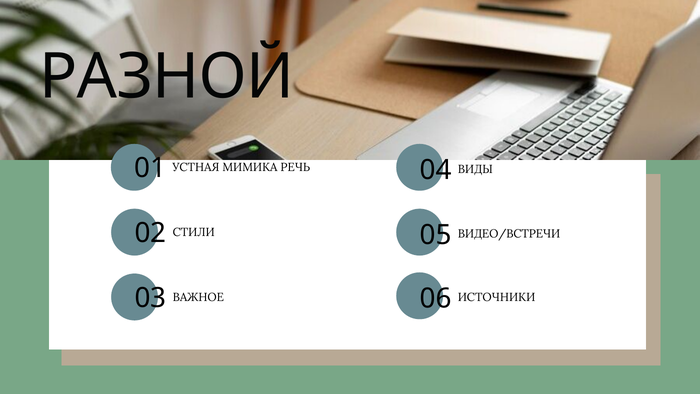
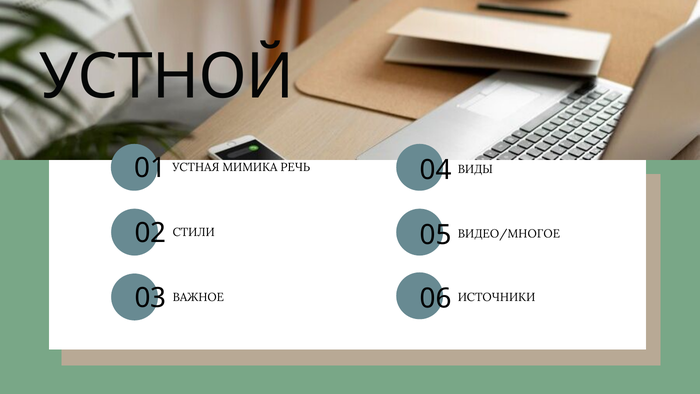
РАЗНОЙ: РАЗНОЙ -> УСТНОЙ (167, 77)
ВИДЕО/ВСТРЕЧИ: ВИДЕО/ВСТРЕЧИ -> ВИДЕО/МНОГОЕ (509, 234)
